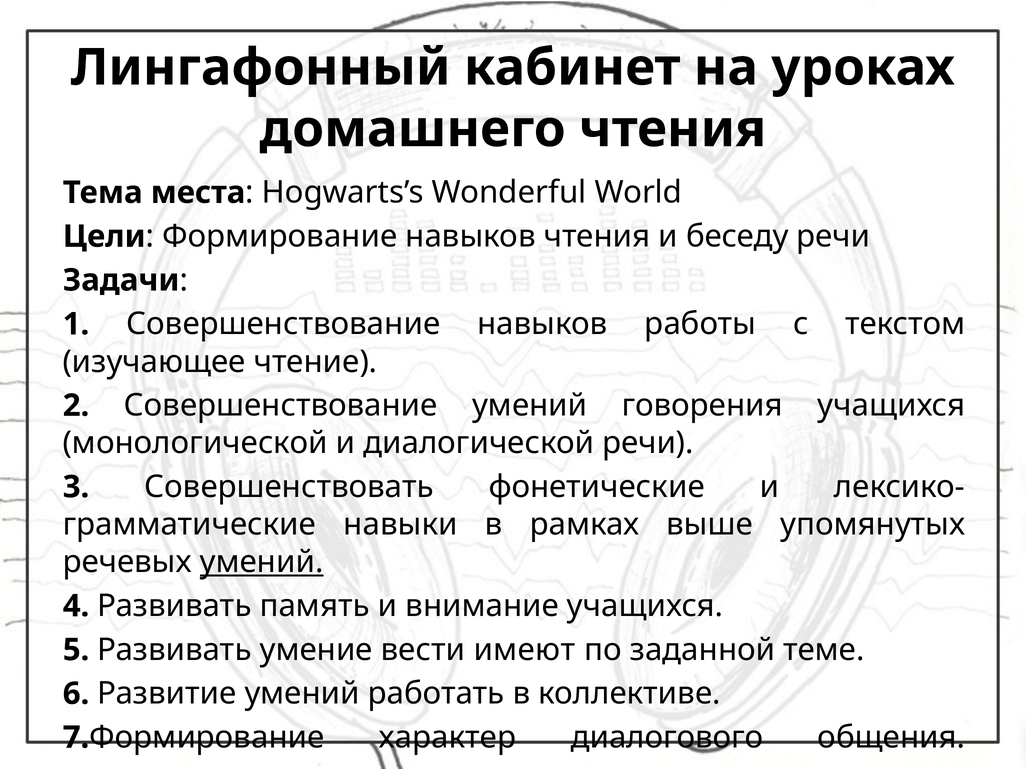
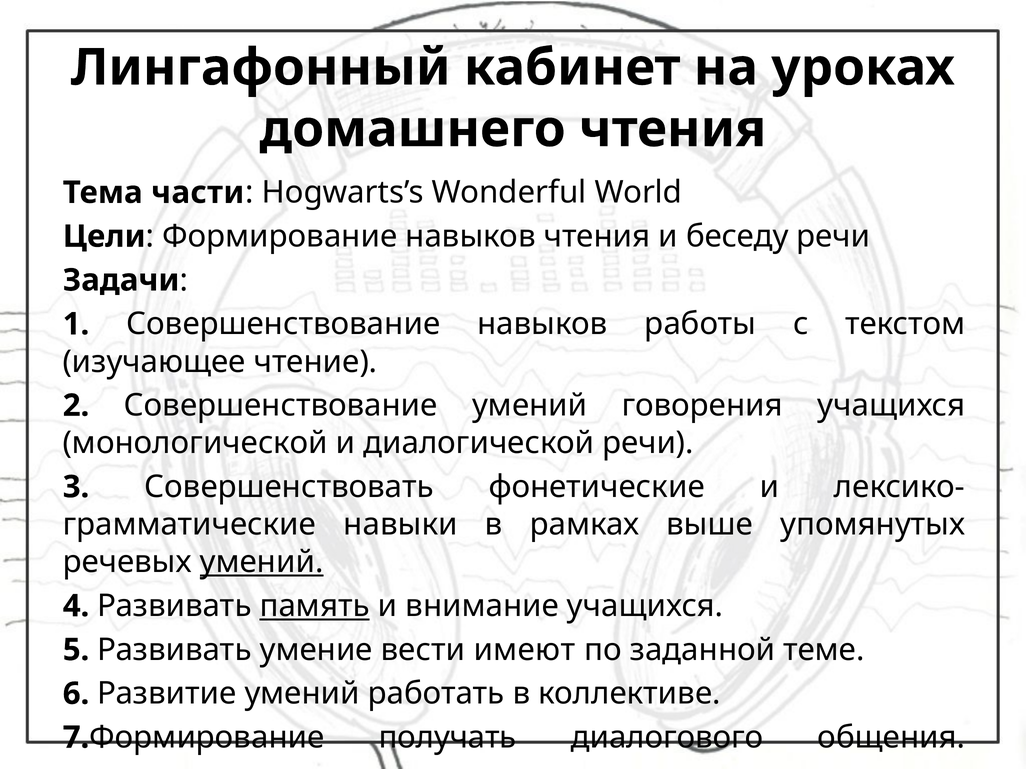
места: места -> части (198, 193)
память underline: none -> present (315, 606)
характер: характер -> получать (448, 738)
